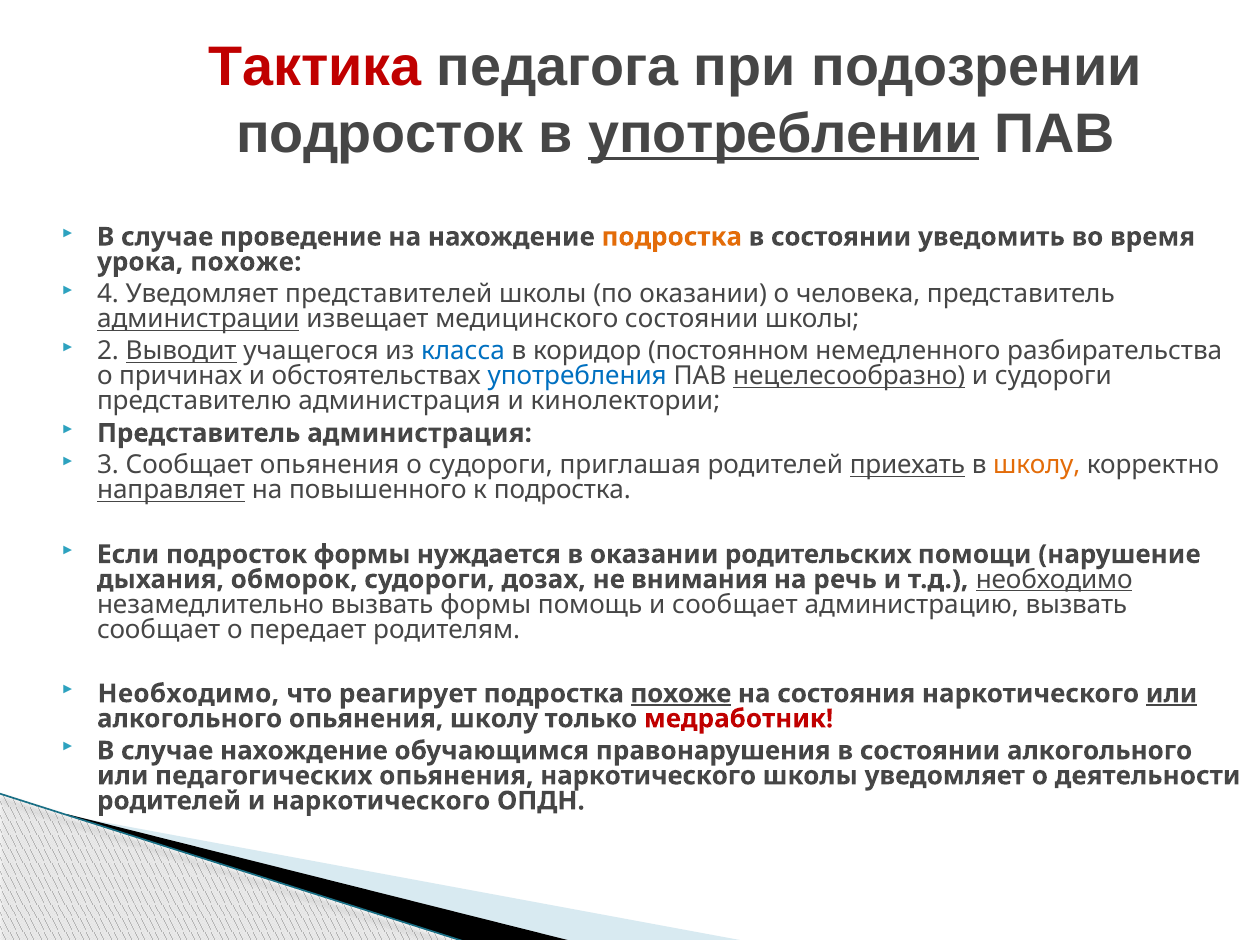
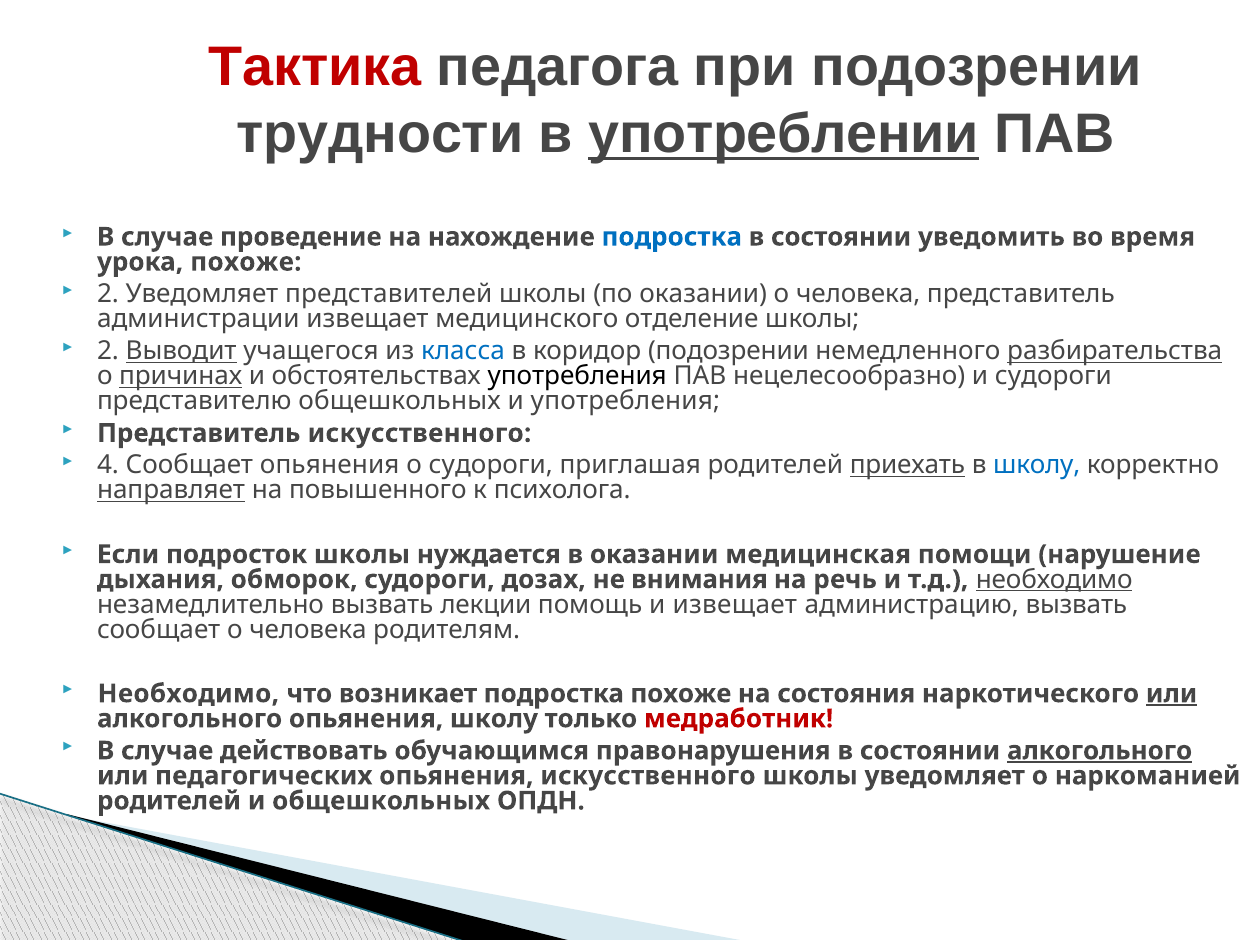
подросток: подросток -> трудности (380, 135)
подростка colour: orange -> blue (672, 237)
4: 4 -> 2 (108, 294)
администрации underline: present -> none (198, 319)
медицинского состоянии: состоянии -> отделение (692, 319)
коридор постоянном: постоянном -> подозрении (728, 351)
разбирательства underline: none -> present (1115, 351)
причинах underline: none -> present (181, 376)
употребления colour: blue -> black (577, 376)
нецелесообразно underline: present -> none (849, 376)
представителю администрация: администрация -> общешкольных (399, 401)
и кинолектории: кинолектории -> употребления (625, 401)
Представитель администрация: администрация -> искусственного (419, 433)
3: 3 -> 4 (108, 466)
школу colour: orange -> blue (1037, 466)
к подростка: подростка -> психолога (562, 491)
подросток формы: формы -> школы (362, 555)
родительских: родительских -> медицинская (818, 555)
вызвать формы: формы -> лекции (486, 605)
и сообщает: сообщает -> извещает (735, 605)
сообщает о передает: передает -> человека (308, 630)
реагирует: реагирует -> возникает (408, 694)
похоже underline: present -> none (681, 694)
случае нахождение: нахождение -> действовать (304, 751)
алкогольного underline: none -> present (1100, 751)
опьянения наркотического: наркотического -> искусственного (648, 776)
деятельности: деятельности -> наркоманией (1148, 776)
и наркотического: наркотического -> общешкольных (381, 801)
